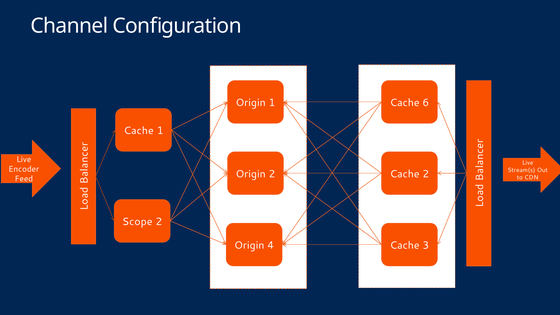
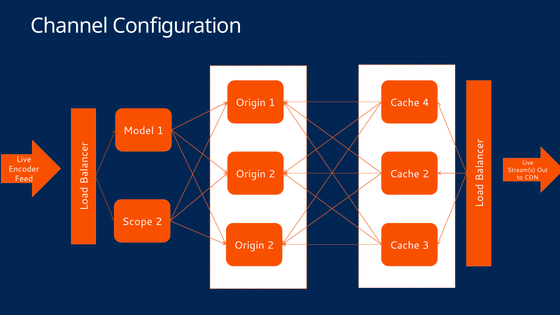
6: 6 -> 4 (426, 103)
Cache: Cache -> Model (139, 131)
4: 4 -> 2 (271, 245)
